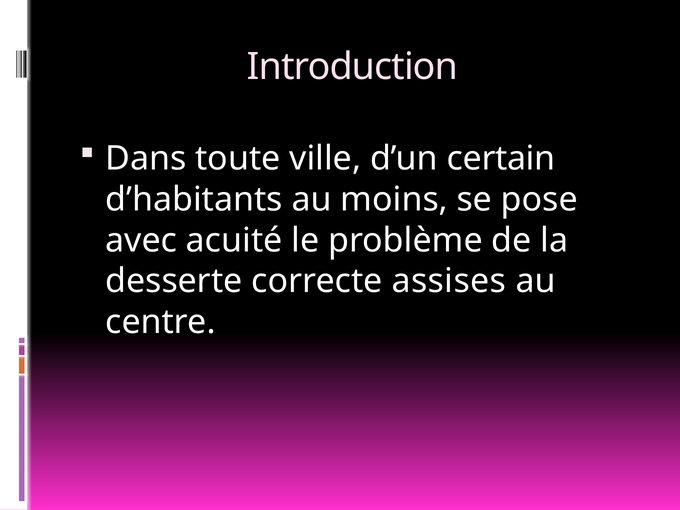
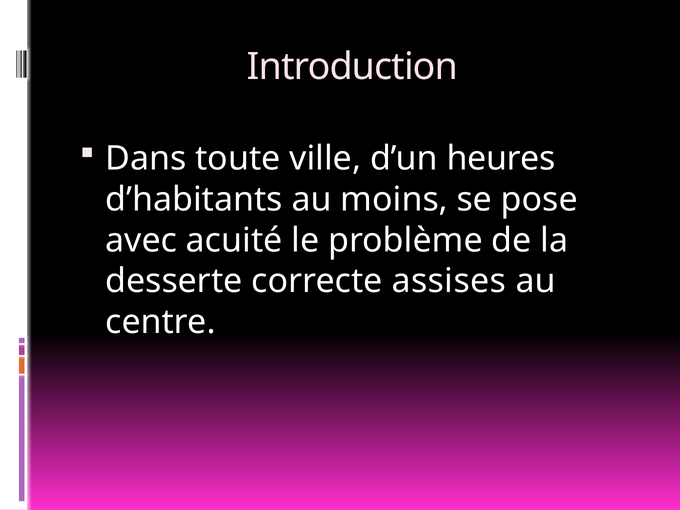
certain: certain -> heures (501, 159)
